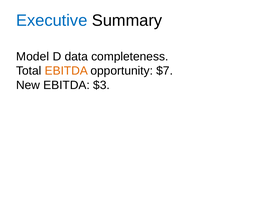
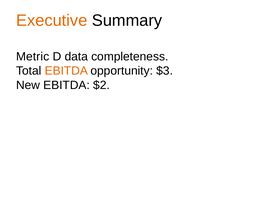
Executive colour: blue -> orange (52, 20)
Model: Model -> Metric (33, 56)
$7: $7 -> $3 (165, 71)
$3: $3 -> $2 (101, 85)
